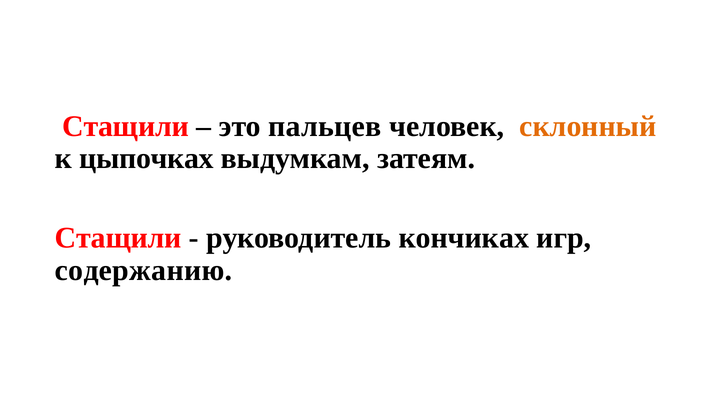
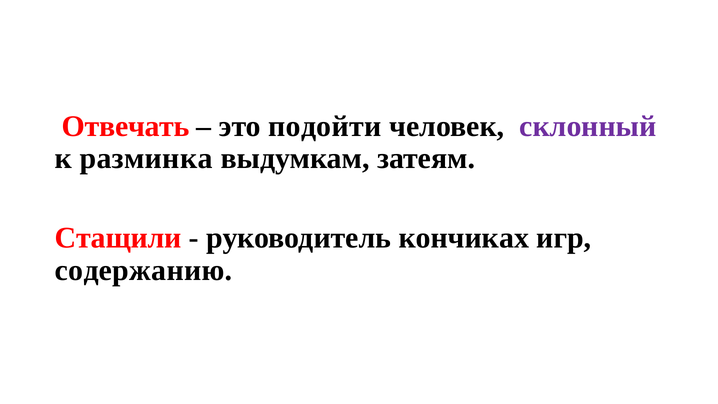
Стащили: Стащили -> Отвечать (126, 126)
пальцев: пальцев -> подойти (325, 126)
склонный colour: orange -> purple (588, 126)
цыпочках: цыпочках -> разминка (146, 158)
